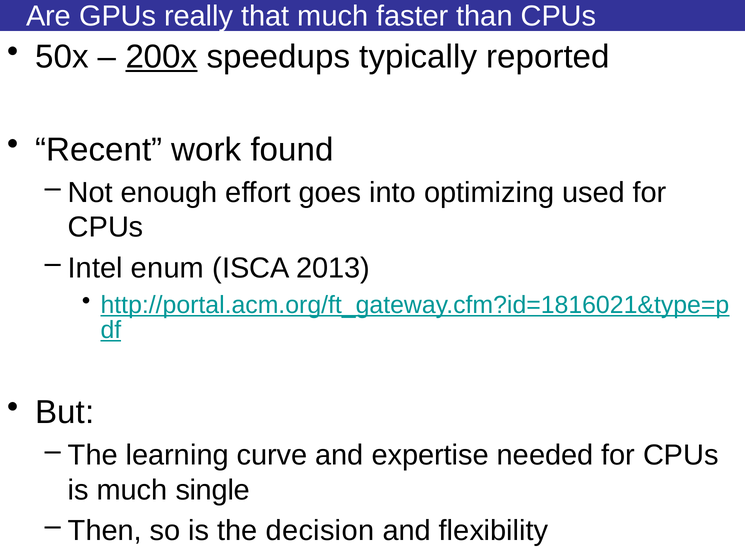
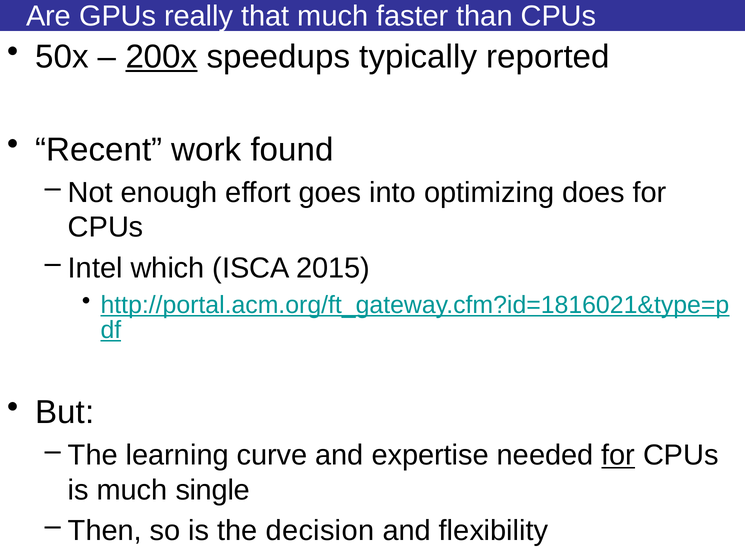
used: used -> does (594, 192)
enum: enum -> which (168, 268)
2013: 2013 -> 2015 (333, 268)
for underline: none -> present (618, 455)
